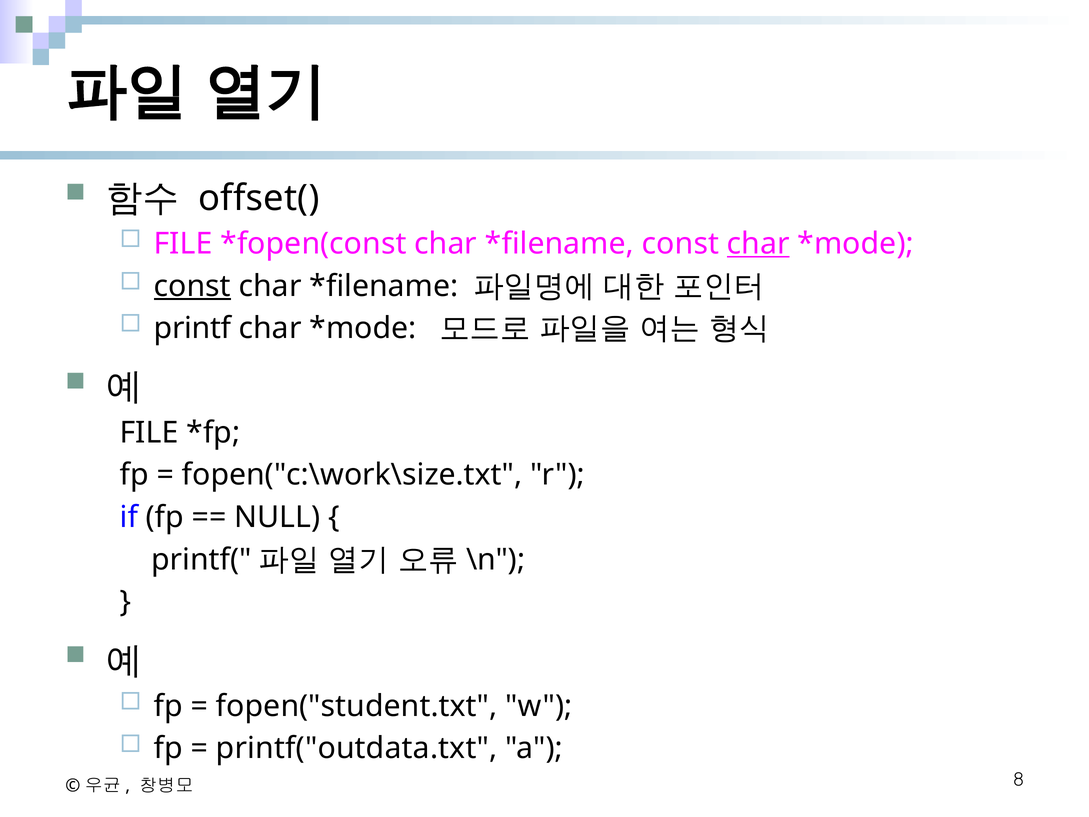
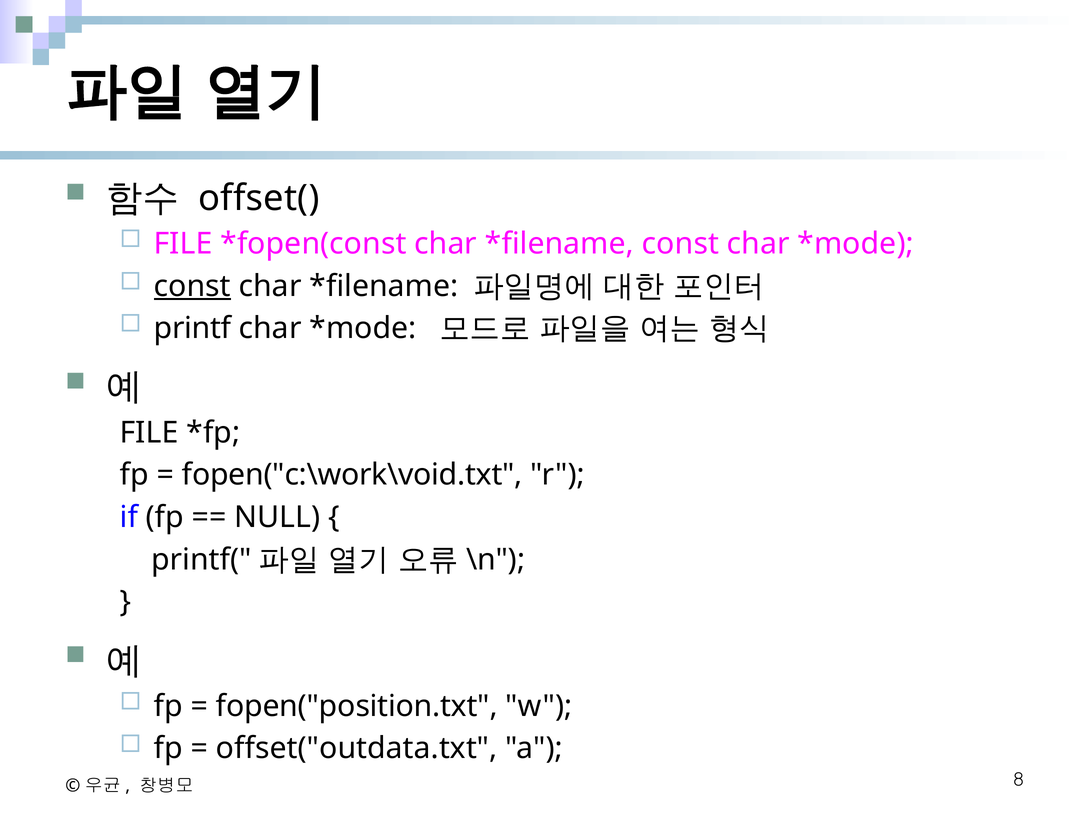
char underline: present -> none (758, 244)
fopen("c:\work\size.txt: fopen("c:\work\size.txt -> fopen("c:\work\void.txt (352, 475)
fopen("student.txt: fopen("student.txt -> fopen("position.txt (357, 706)
printf("outdata.txt: printf("outdata.txt -> offset("outdata.txt (357, 748)
